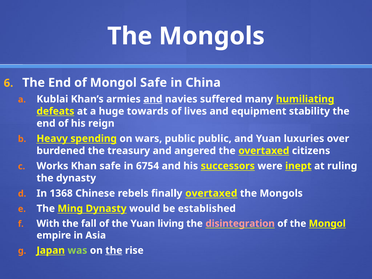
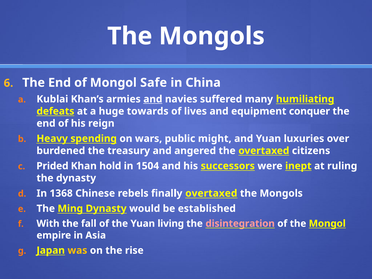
stability: stability -> conquer (309, 111)
public public: public -> might (215, 139)
Works: Works -> Prided (52, 166)
Khan safe: safe -> hold (110, 166)
6754: 6754 -> 1504 (148, 166)
was colour: light green -> yellow (77, 250)
the underline: present -> none (114, 250)
